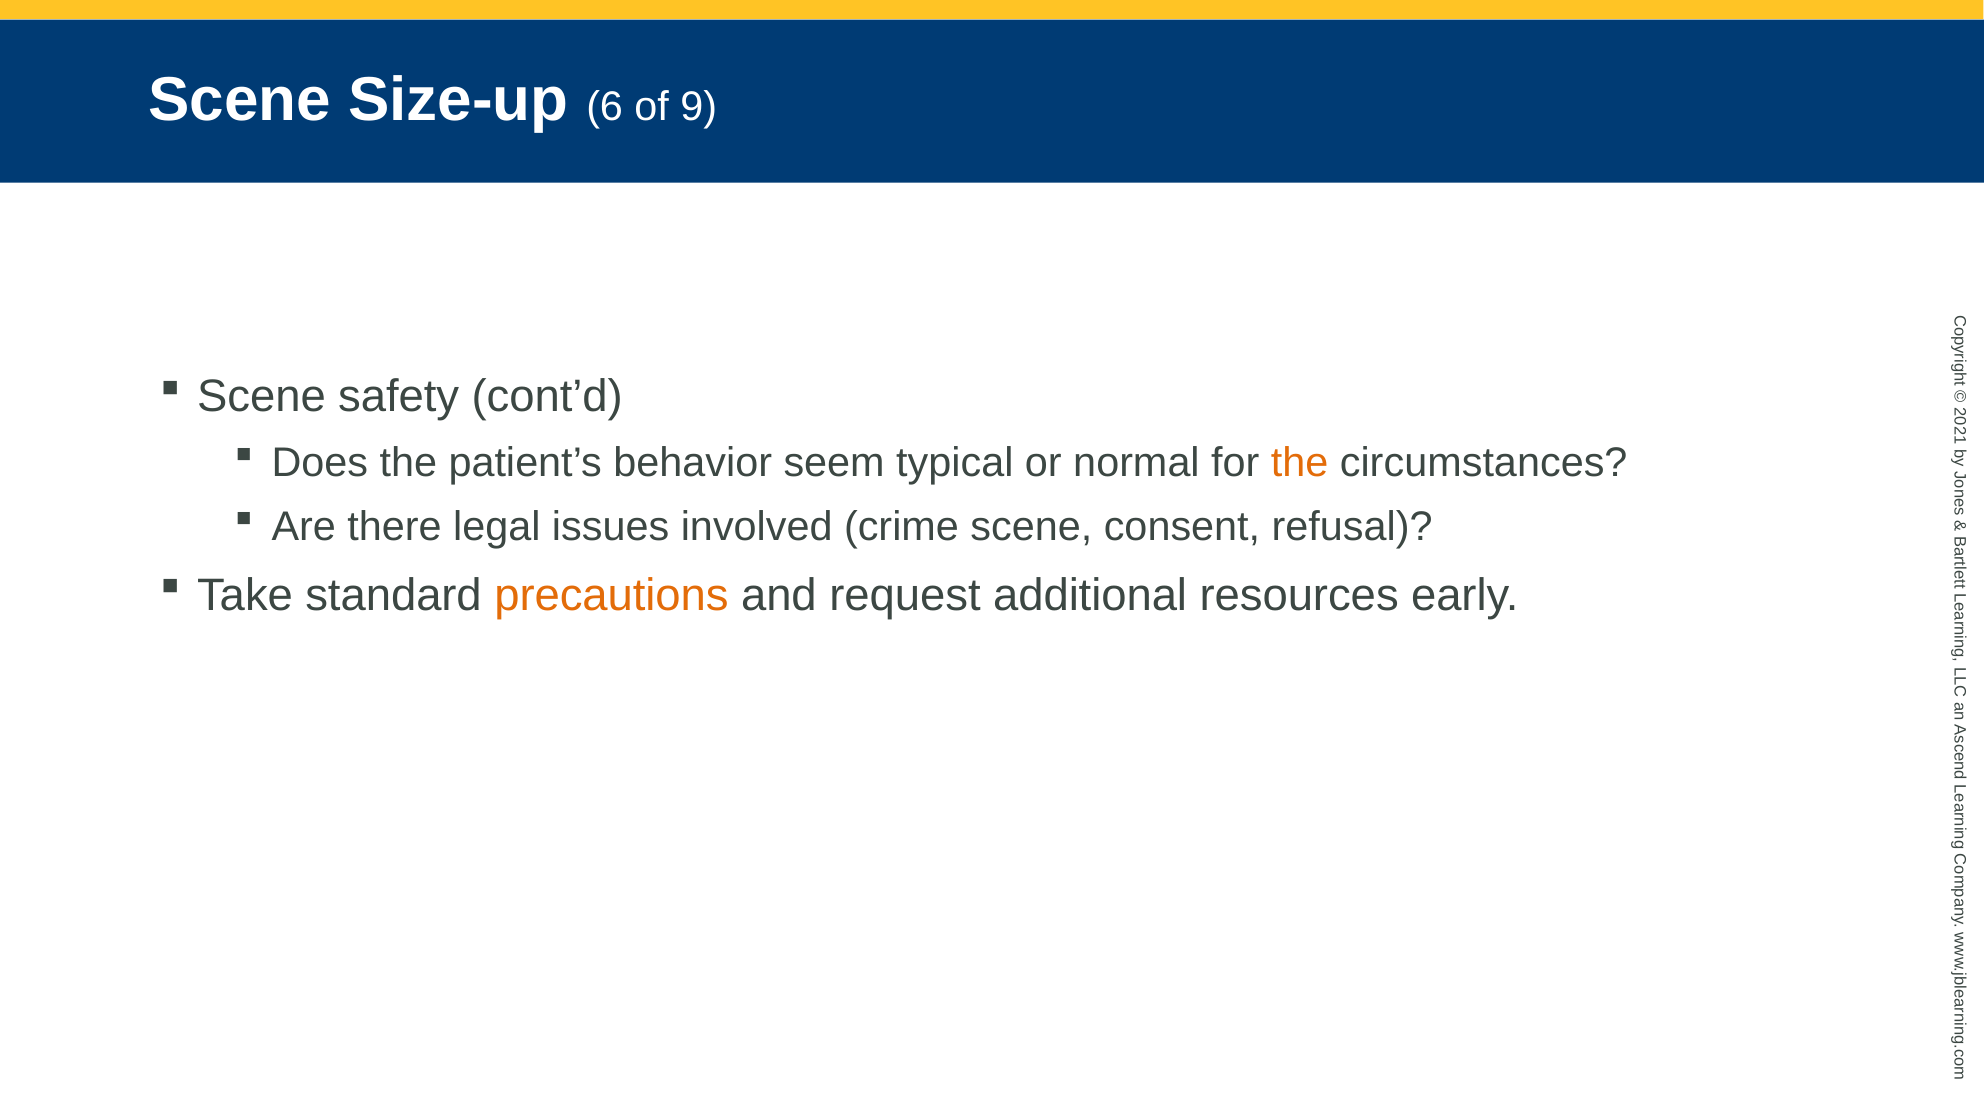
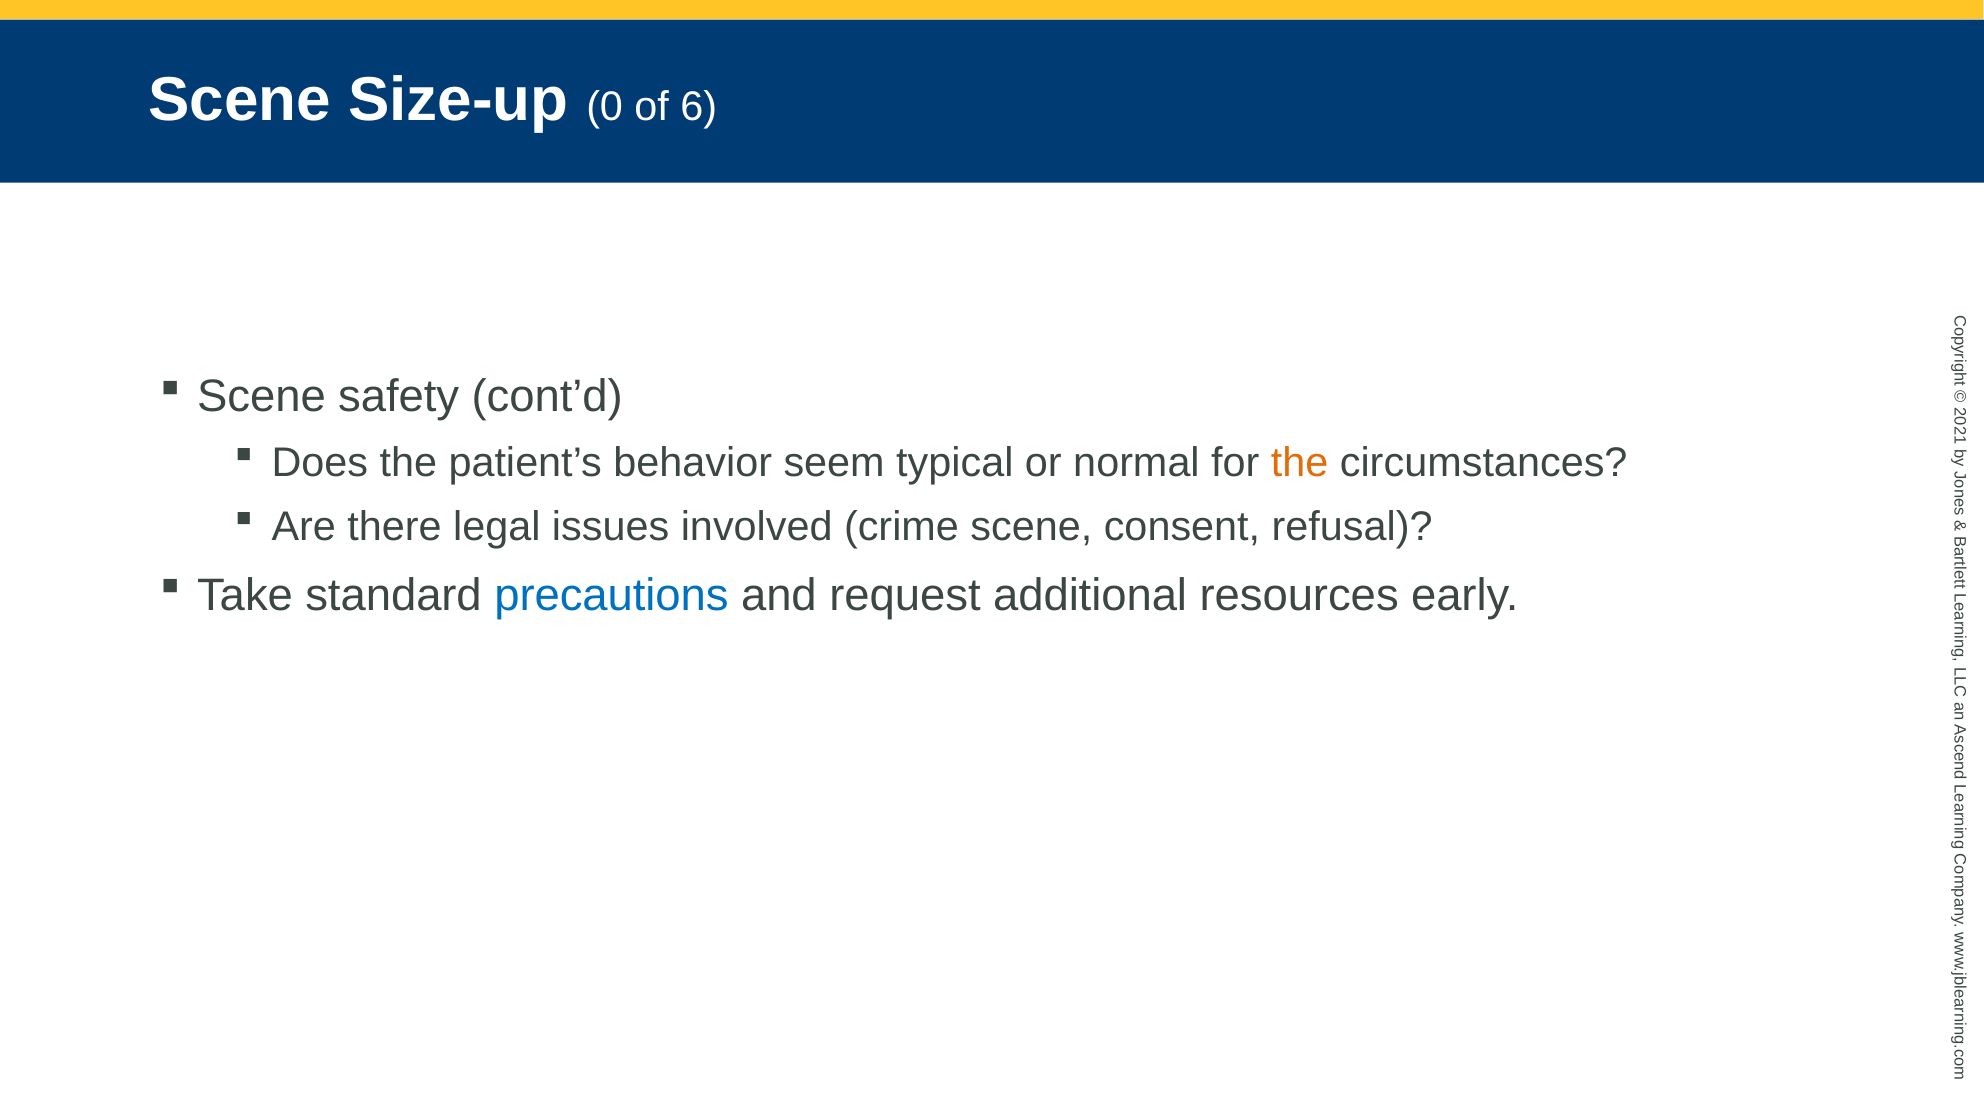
Size-up 6: 6 -> 0 (605, 107)
9: 9 -> 6 (699, 107)
precautions colour: orange -> blue (611, 595)
